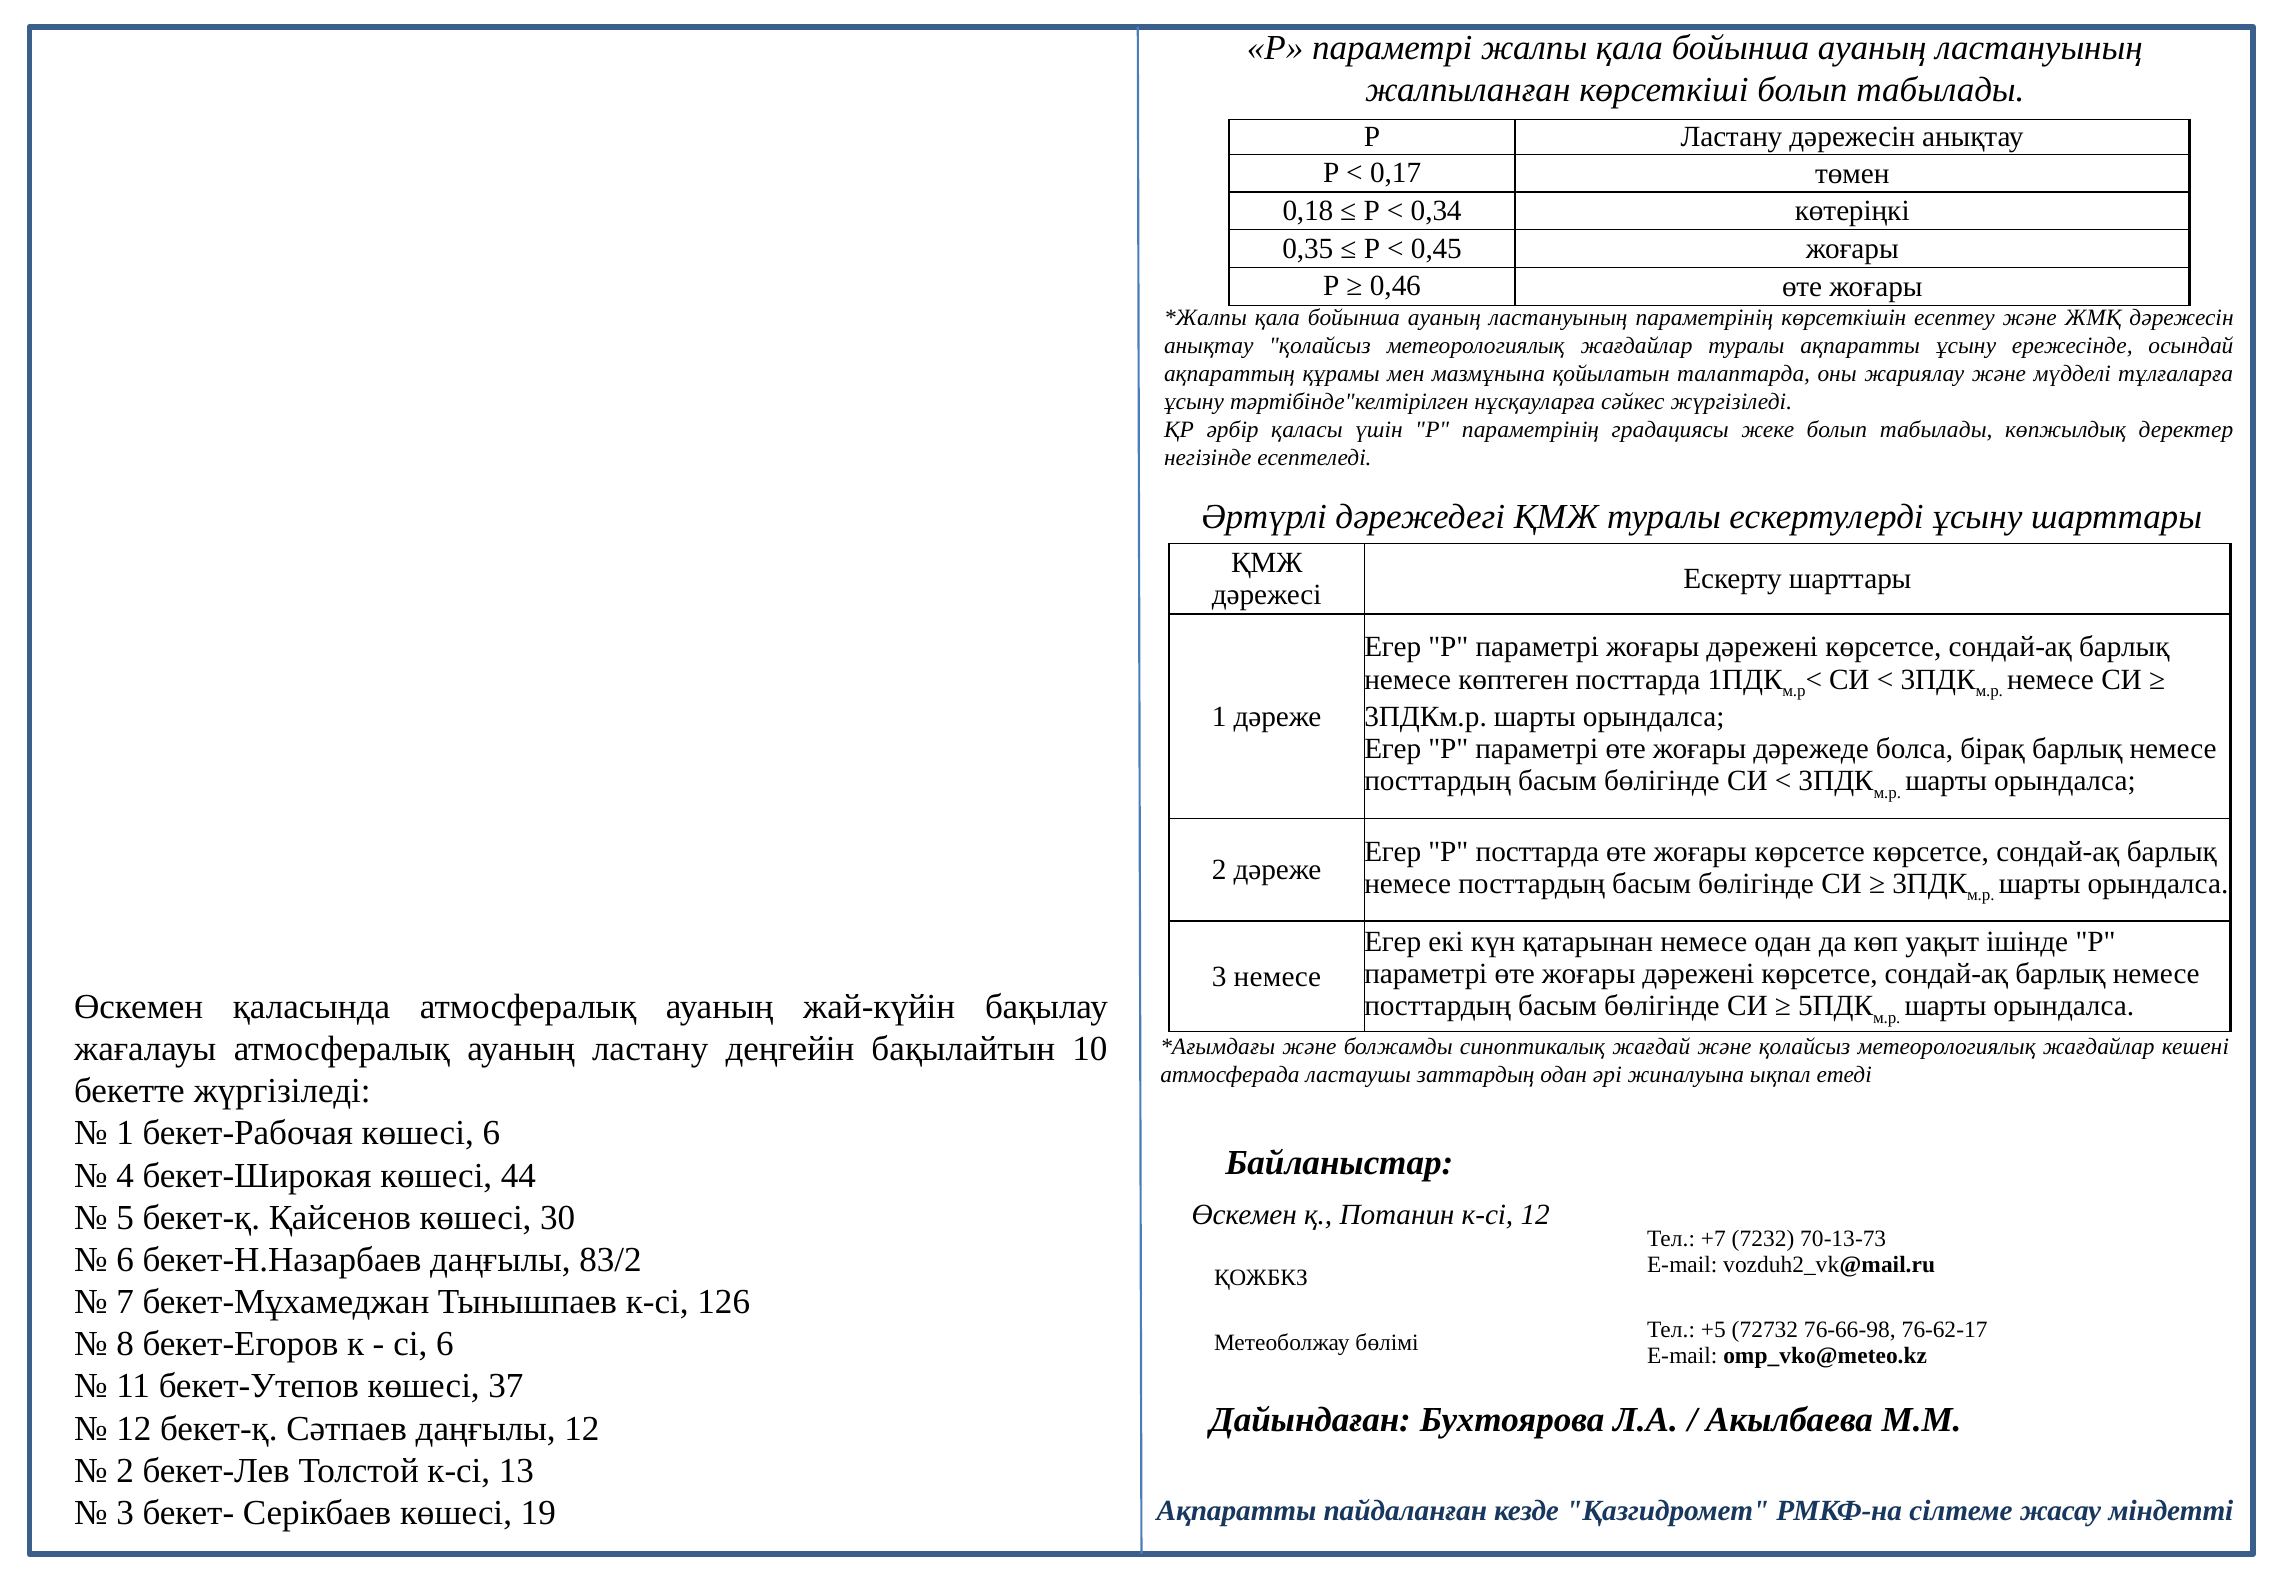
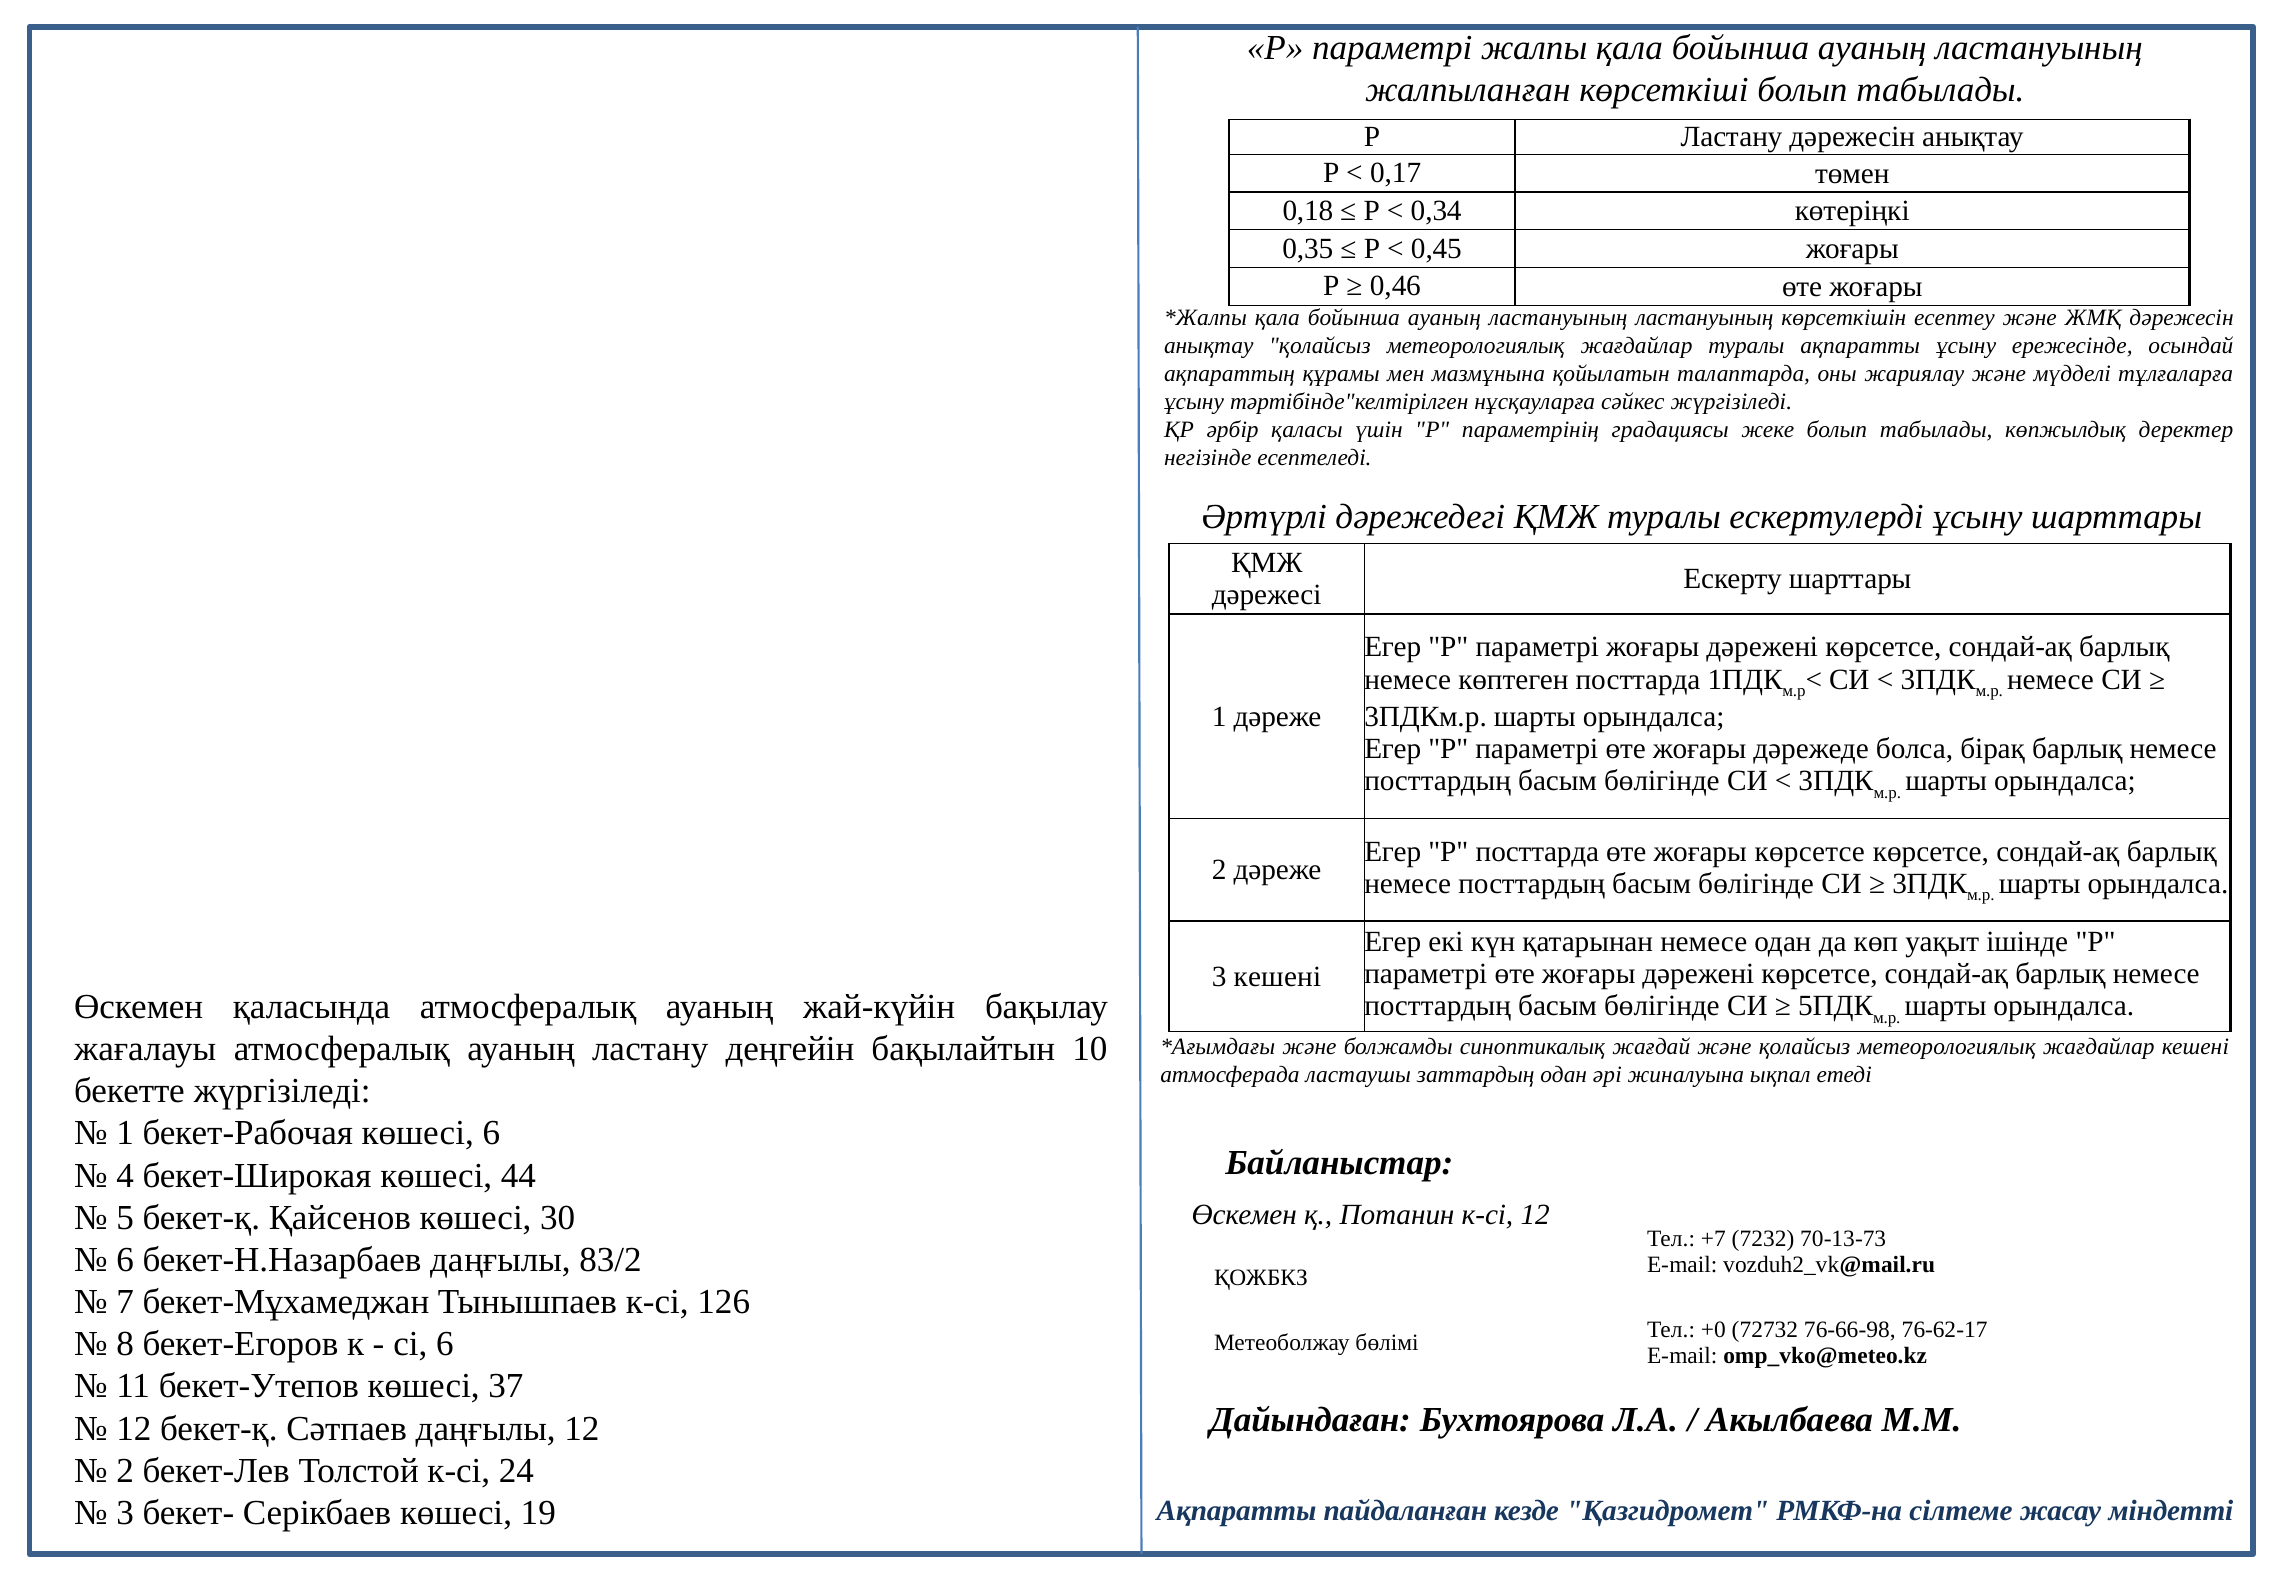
ластануының параметрінің: параметрінің -> ластануының (1704, 318)
3 немесе: немесе -> кешені (1277, 976)
+5: +5 -> +0 (1713, 1329)
13: 13 -> 24 (516, 1470)
